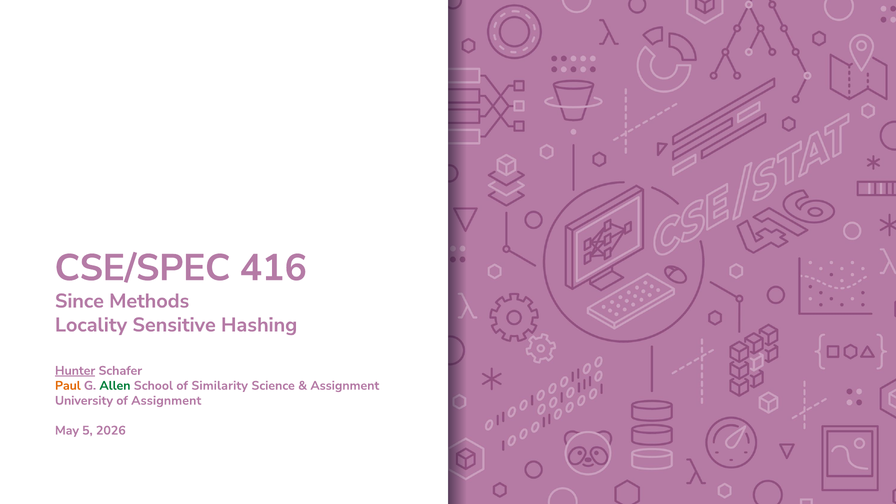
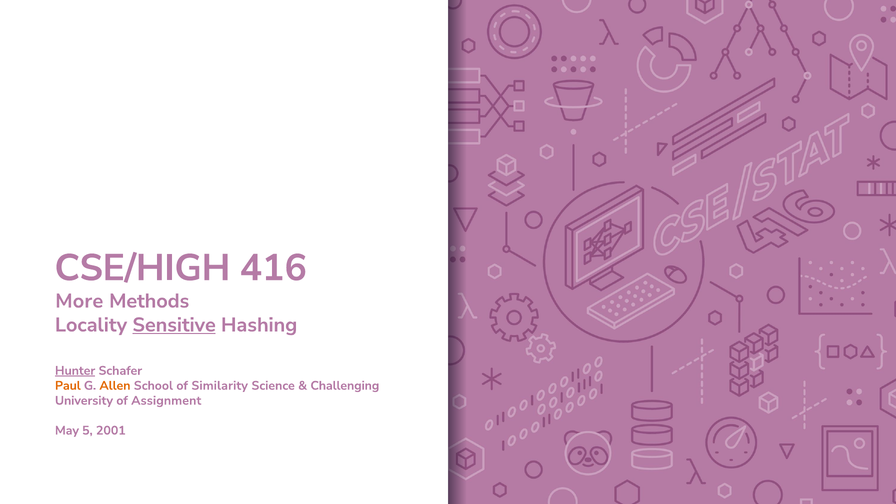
CSE/SPEC: CSE/SPEC -> CSE/HIGH (142, 268)
Since: Since -> More (79, 301)
Sensitive underline: none -> present (174, 325)
Allen colour: green -> orange (115, 386)
Assignment: Assignment -> Challenging (345, 386)
2026: 2026 -> 2001 (111, 430)
